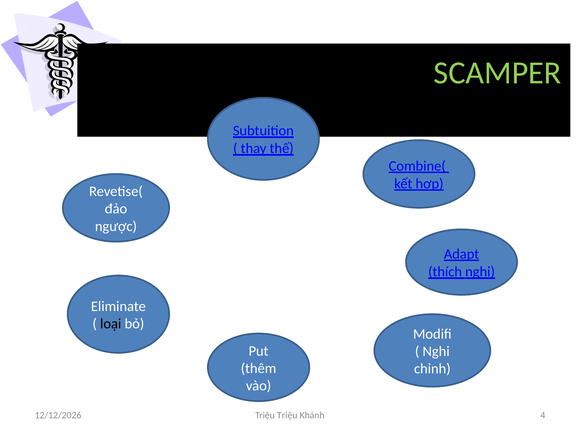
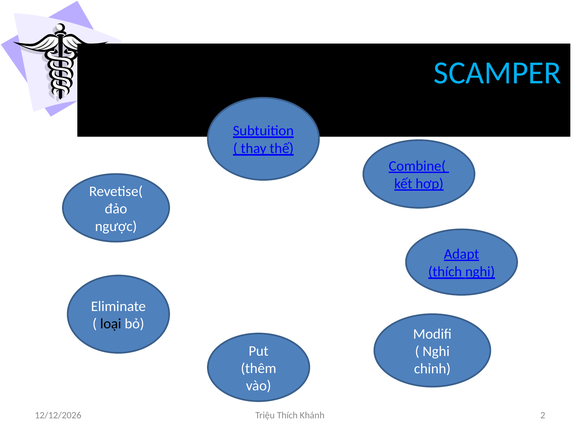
SCAMPER colour: light green -> light blue (498, 73)
Triệu Triệu: Triệu -> Thích (287, 415)
4: 4 -> 2 (543, 415)
